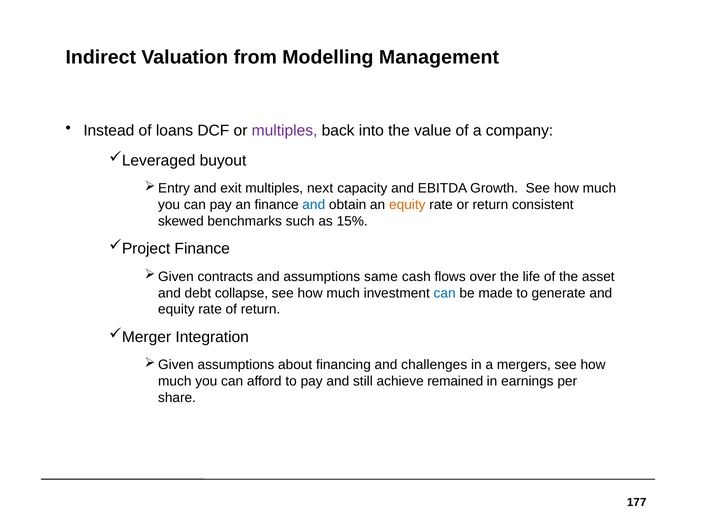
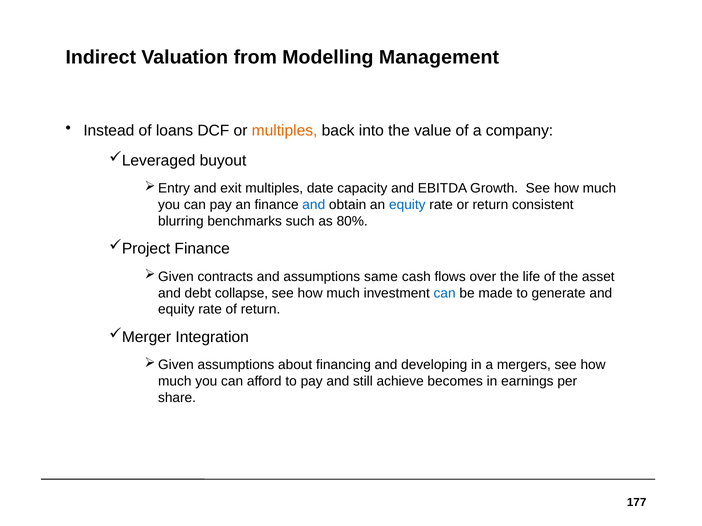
multiples colour: purple -> orange (285, 131)
next: next -> date (320, 189)
equity colour: orange -> blue (407, 205)
skewed: skewed -> blurring (181, 221)
15%: 15% -> 80% (352, 221)
challenges: challenges -> developing (434, 365)
remained: remained -> becomes (455, 382)
